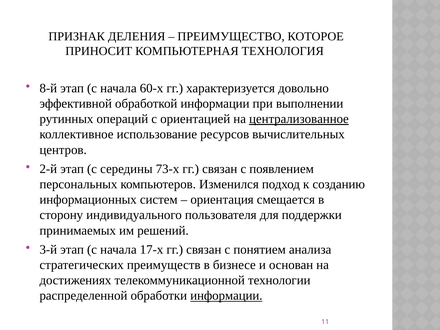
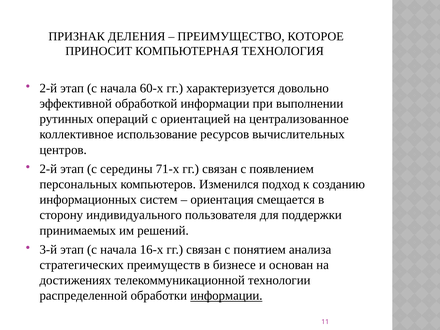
8-й: 8-й -> 2-й (48, 88)
централизованное underline: present -> none (299, 119)
73-х: 73-х -> 71-х (168, 169)
17-х: 17-х -> 16-х (152, 250)
